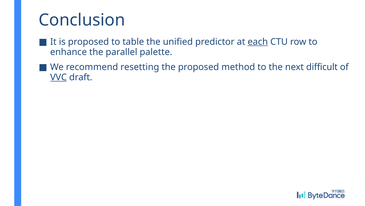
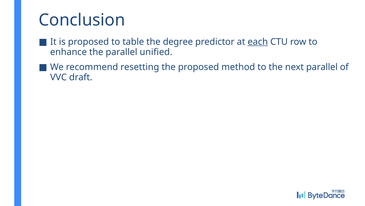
unified: unified -> degree (178, 42)
palette: palette -> unified (156, 52)
next difficult: difficult -> parallel (322, 67)
VVC underline: present -> none (59, 77)
